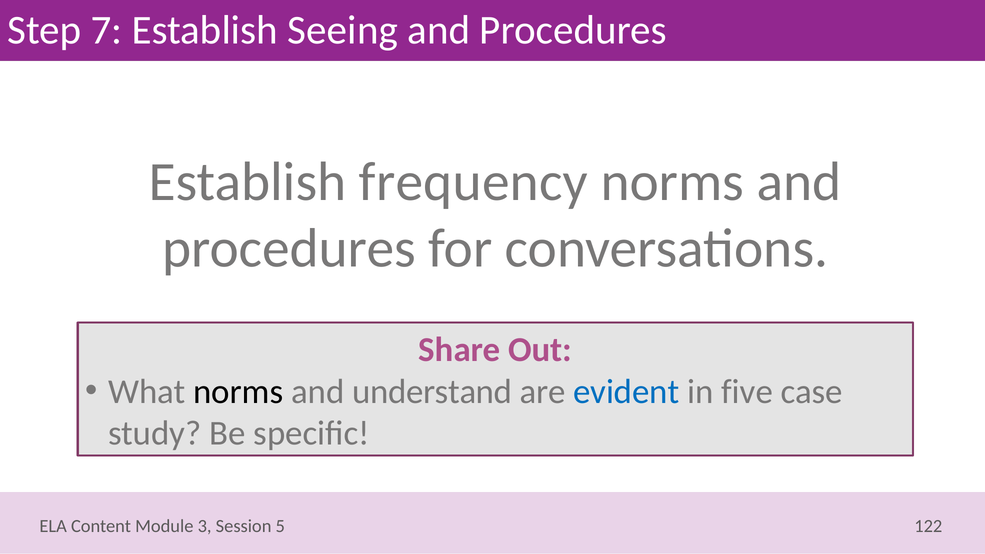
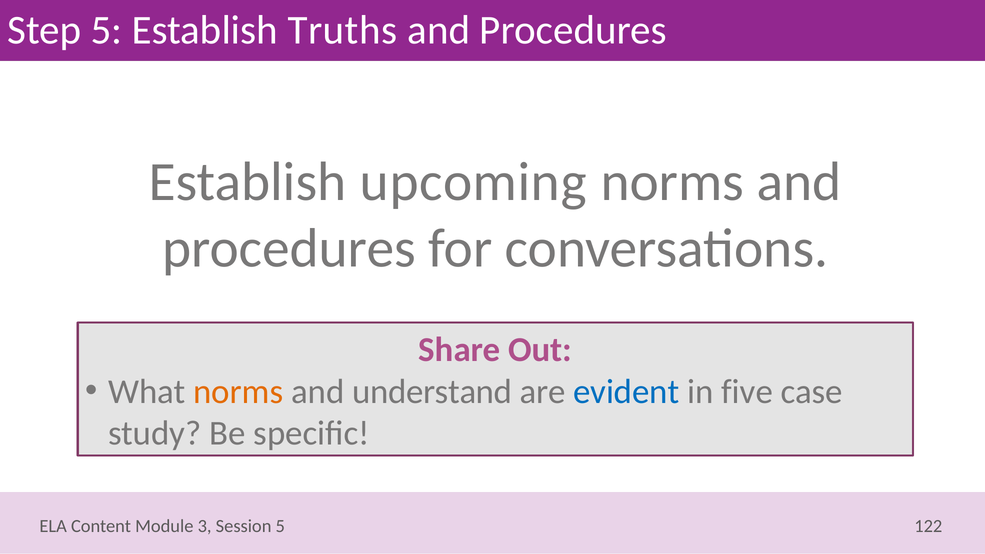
Step 7: 7 -> 5 (106, 30)
Seeing: Seeing -> Truths (342, 30)
frequency: frequency -> upcoming (473, 182)
norms colour: black -> orange (238, 392)
